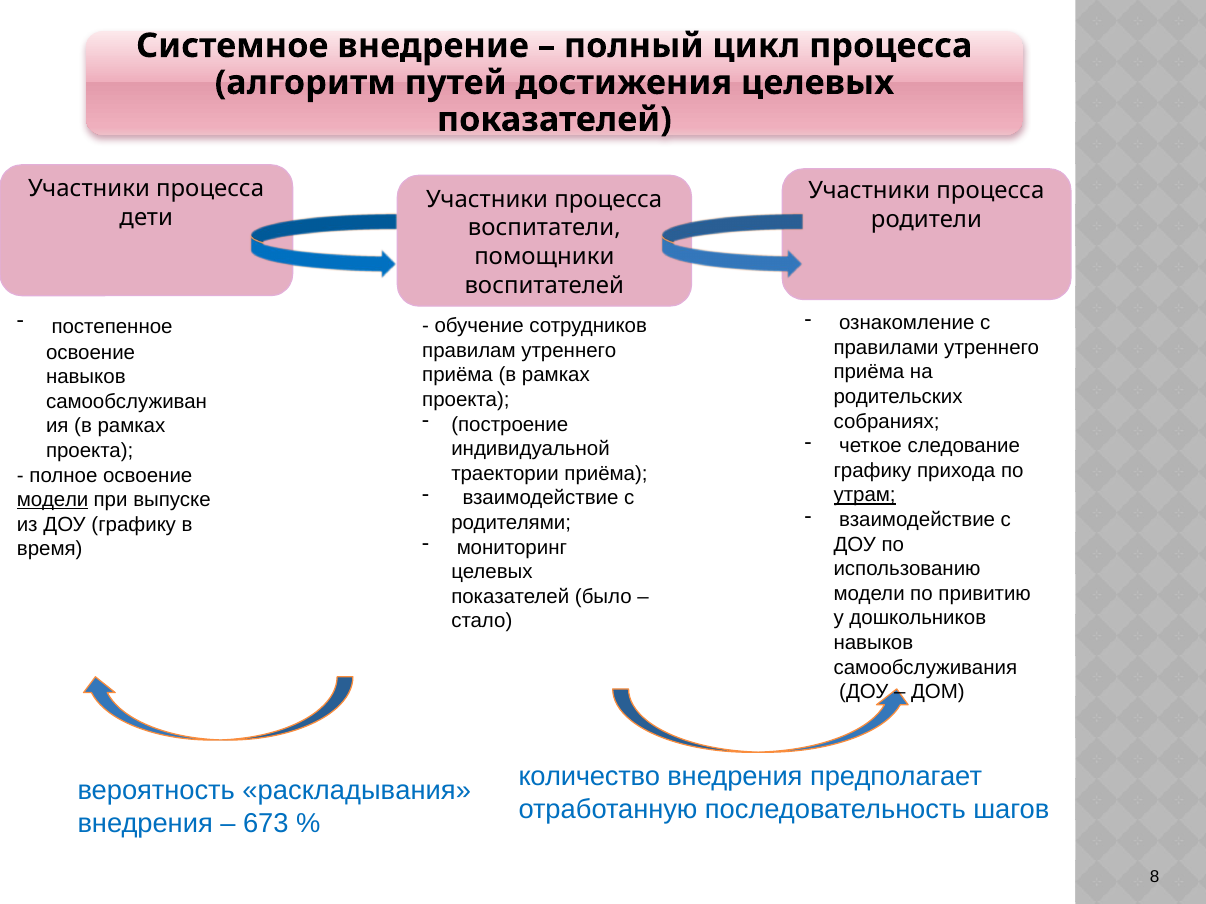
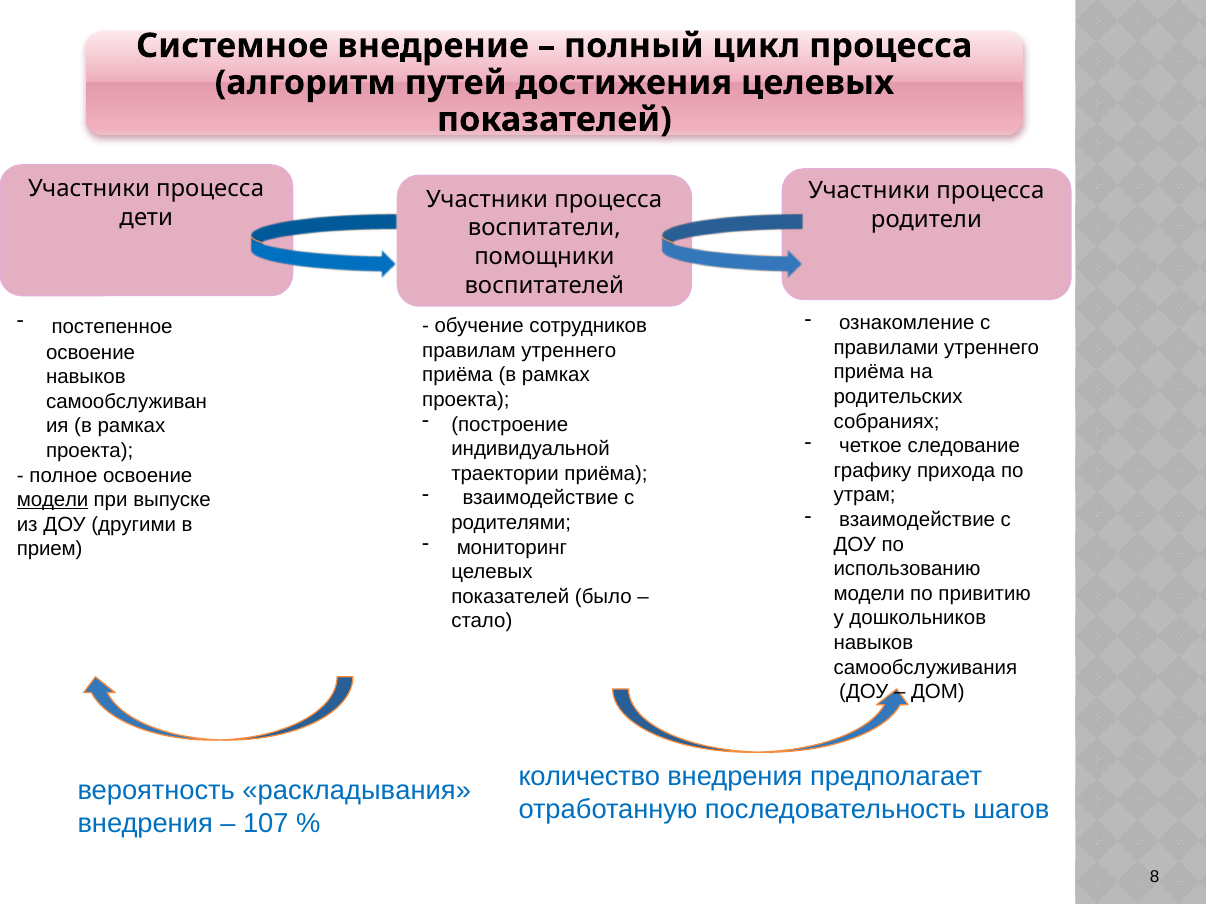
утрам underline: present -> none (865, 495)
ДОУ графику: графику -> другими (134, 525)
время: время -> прием (50, 549)
673: 673 -> 107 (266, 824)
